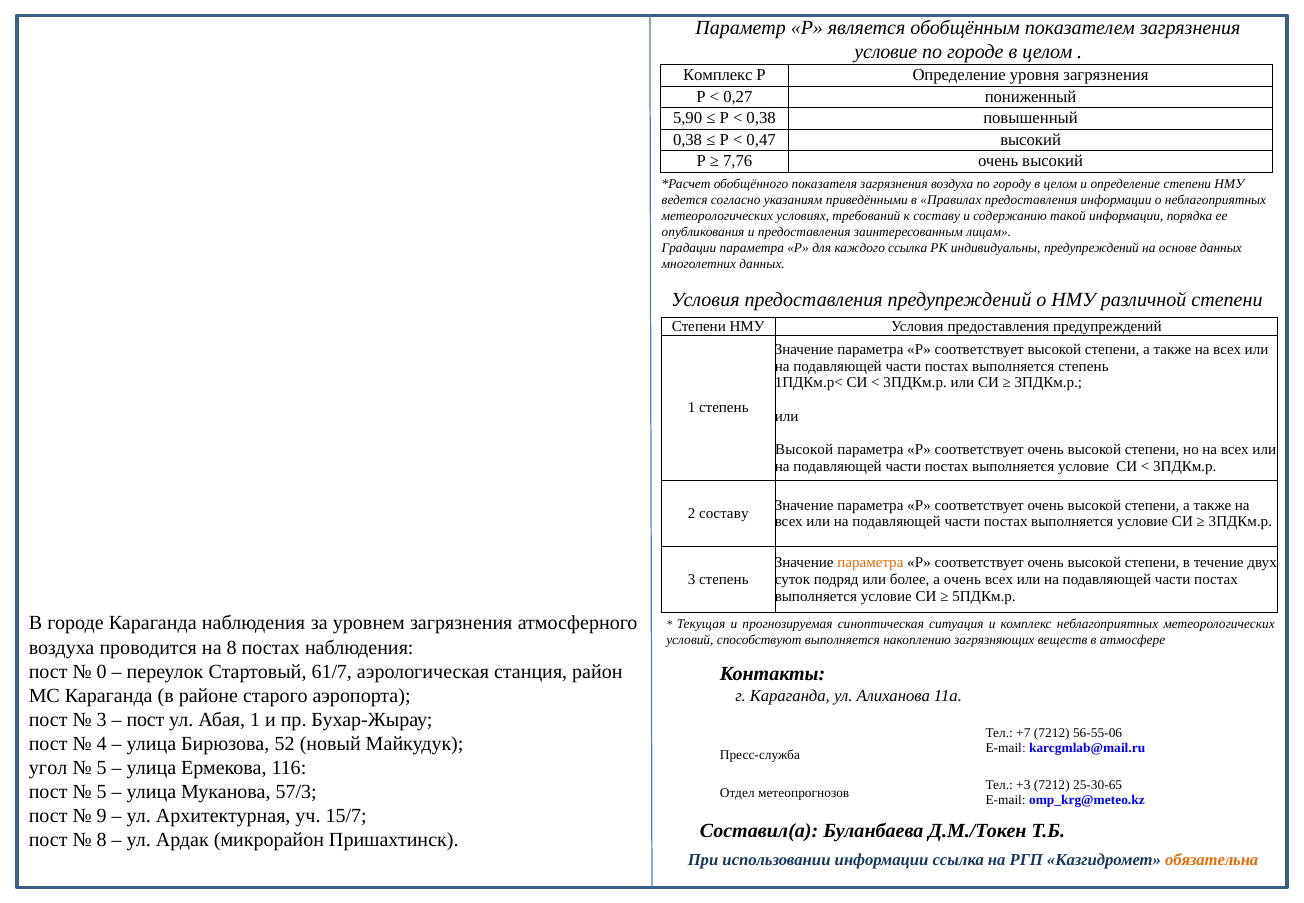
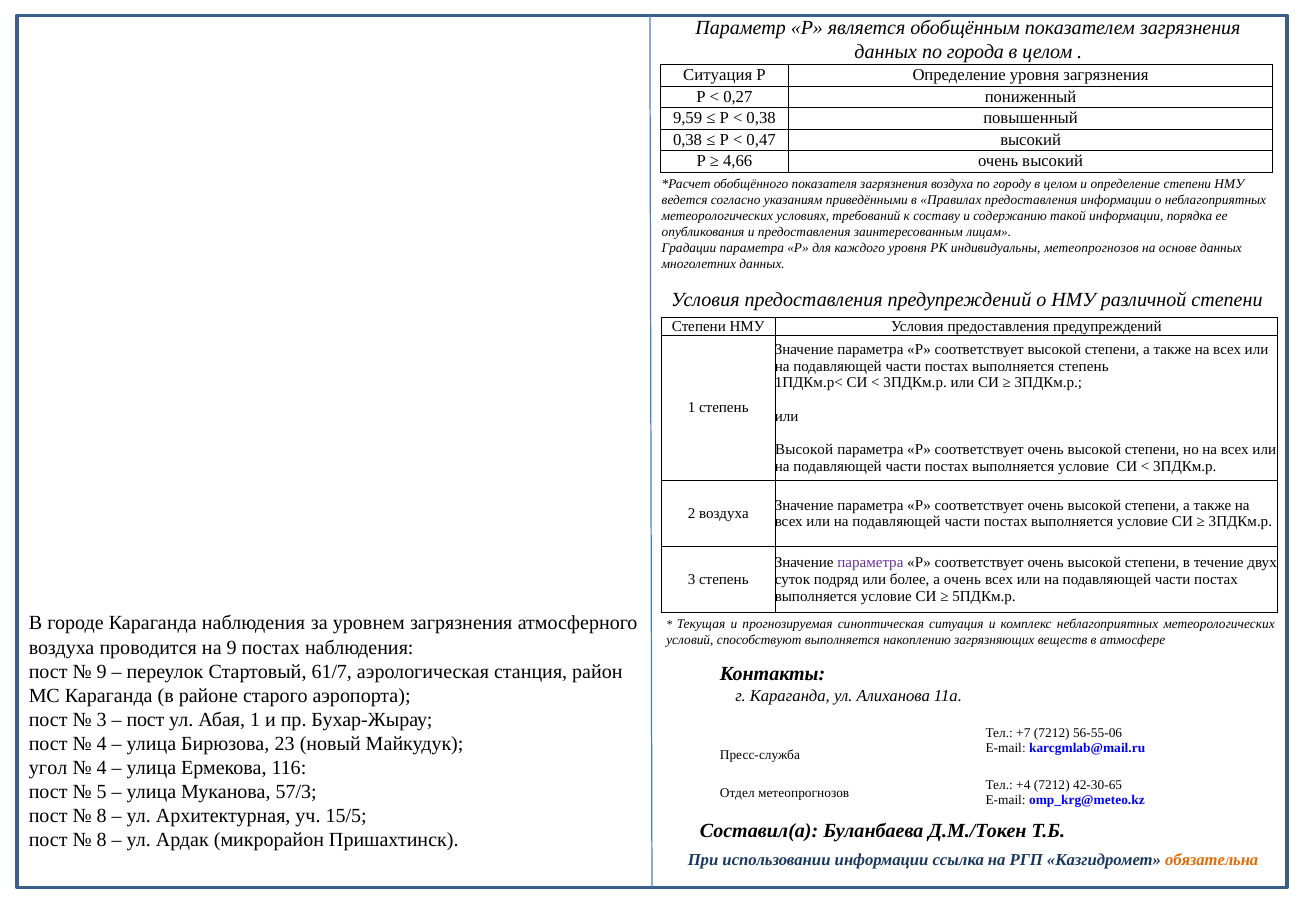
условие: условие -> данных (886, 52)
по городе: городе -> города (975, 52)
Комплекс: Комплекс -> Ситуация (718, 75)
5,90: 5,90 -> 9,59 (688, 118)
7,76: 7,76 -> 4,66 (738, 161)
каждого ссылка: ссылка -> уровня (908, 248)
индивидуальны предупреждений: предупреждений -> метеопрогнозов (1091, 248)
2 составу: составу -> воздуха (724, 513)
параметра colour: orange -> purple (870, 563)
на 8: 8 -> 9 (232, 647)
0: 0 -> 9 (102, 671)
52: 52 -> 23 (285, 744)
5: 5 -> 4 (102, 768)
+3: +3 -> +4 (1023, 785)
25-30-65: 25-30-65 -> 42-30-65 (1098, 785)
9: 9 -> 8 (102, 816)
15/7: 15/7 -> 15/5 (346, 816)
